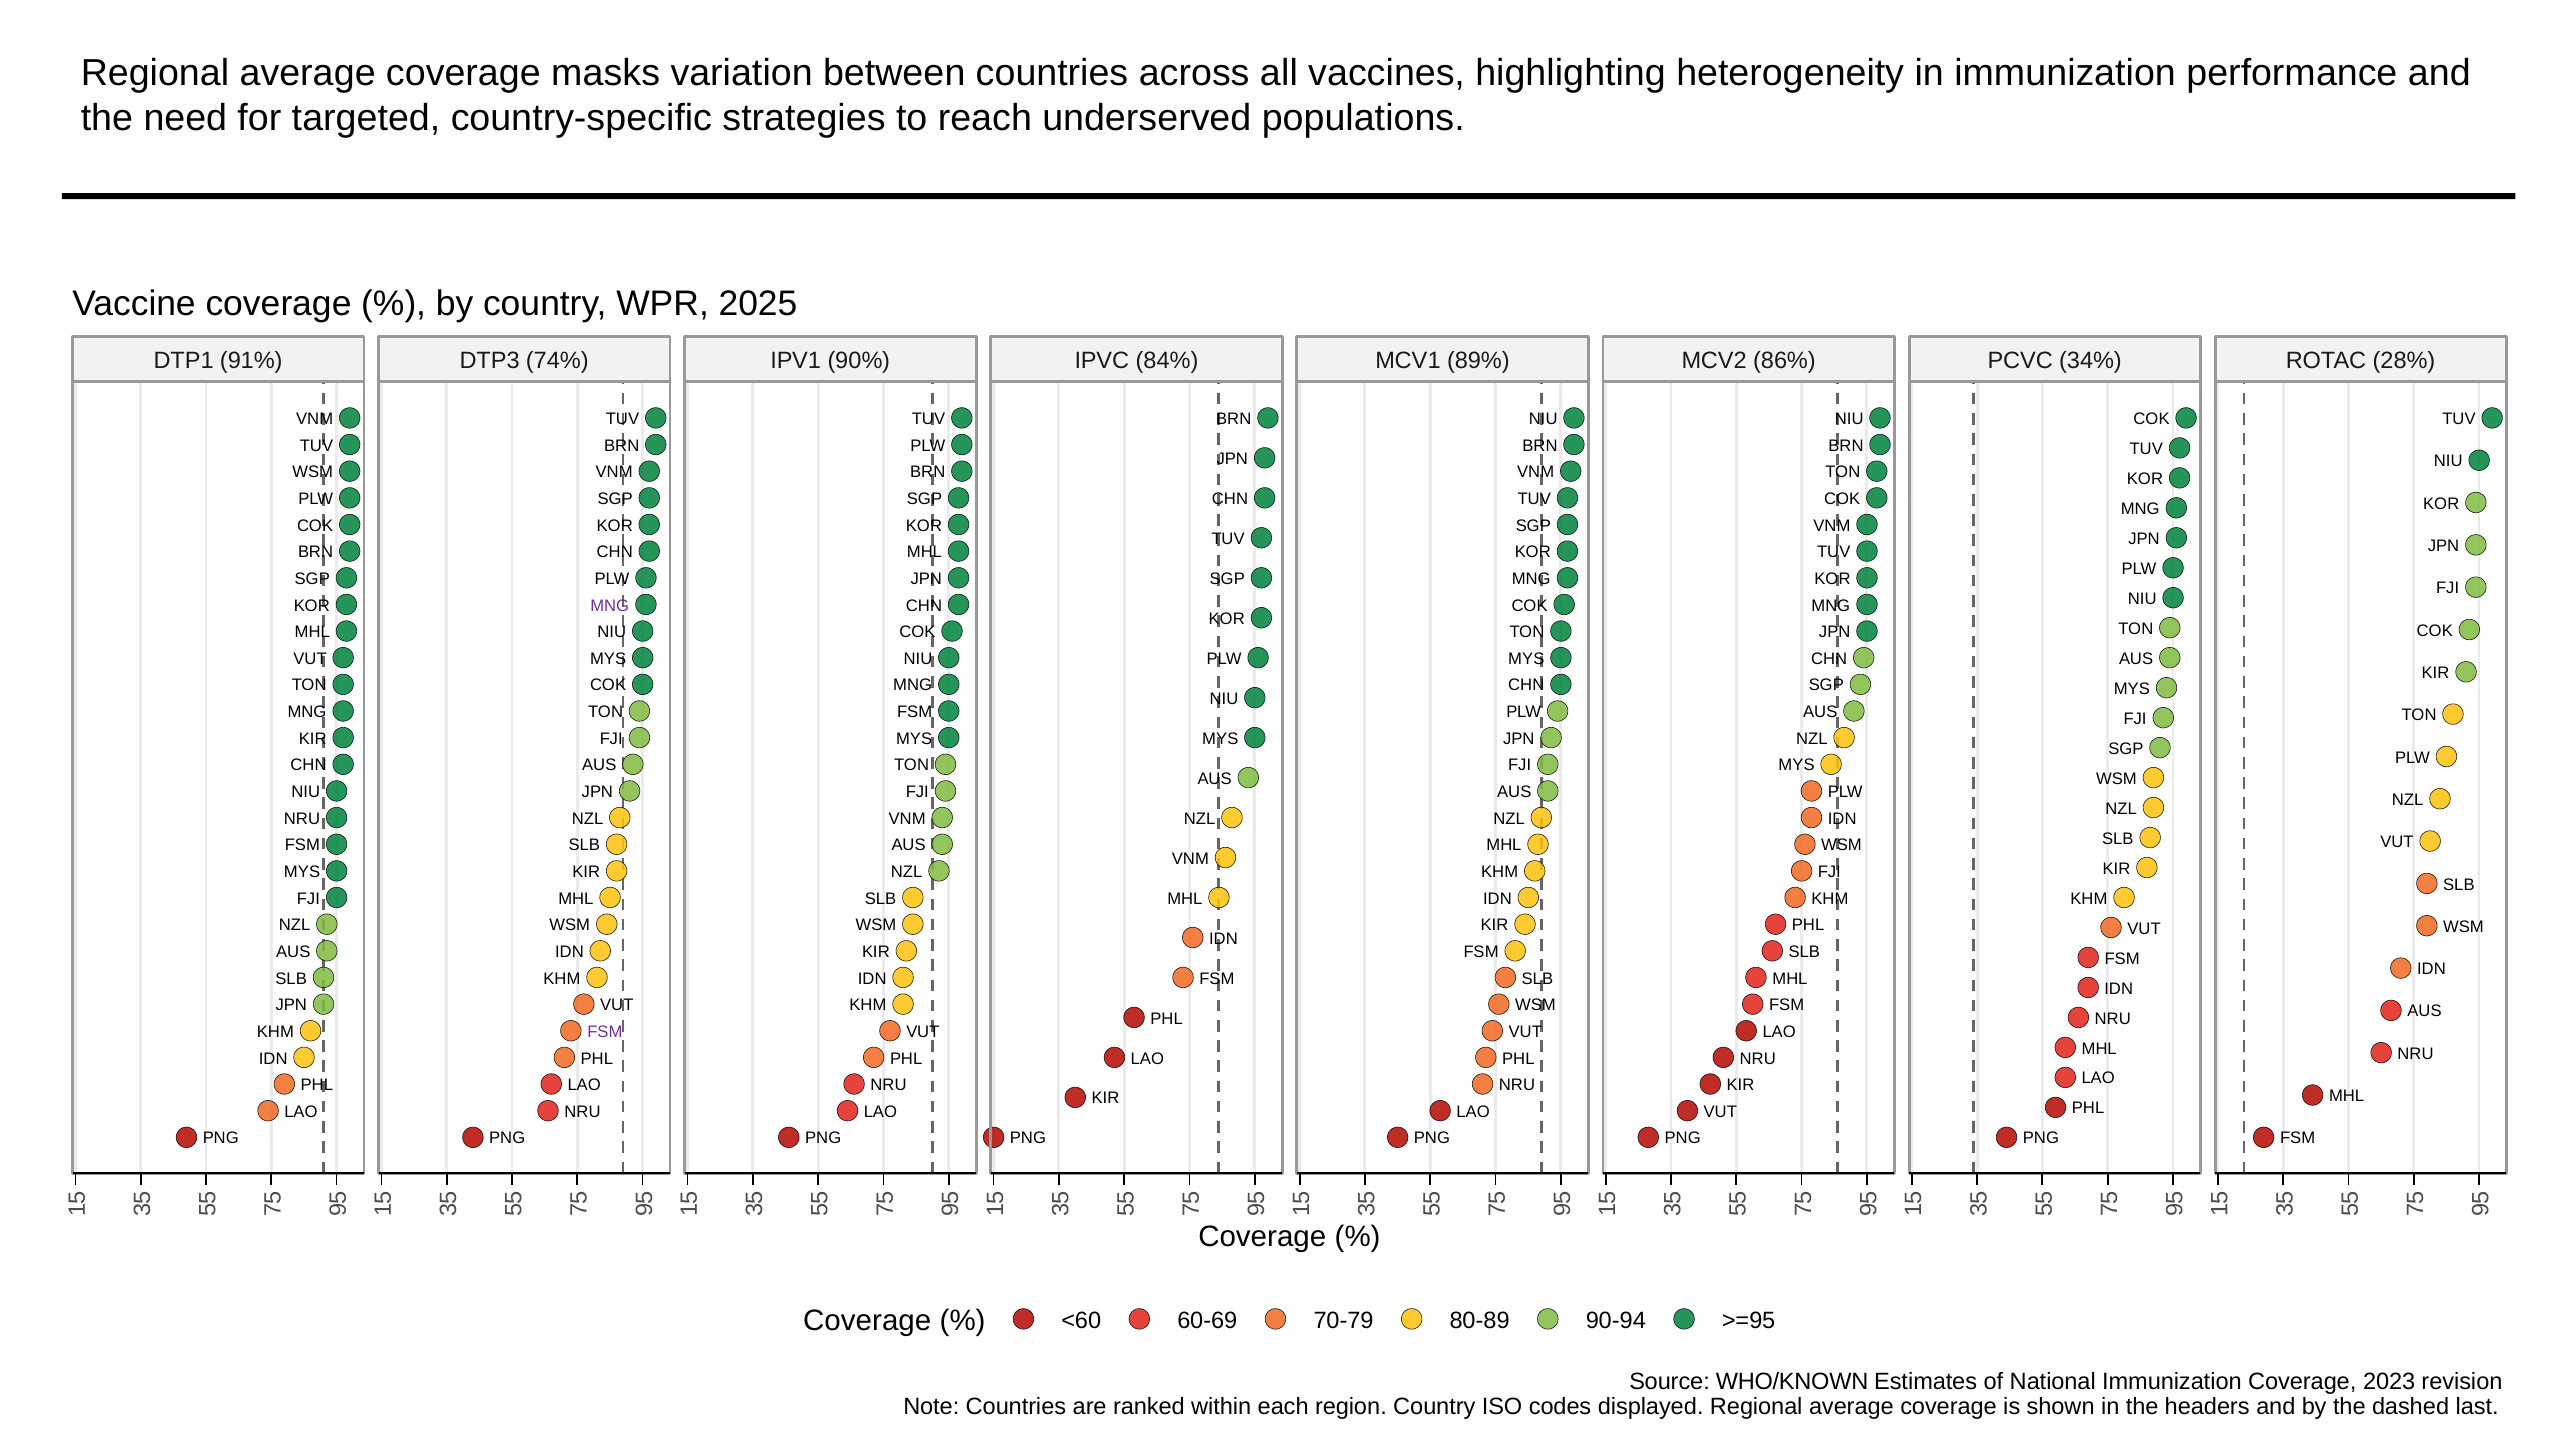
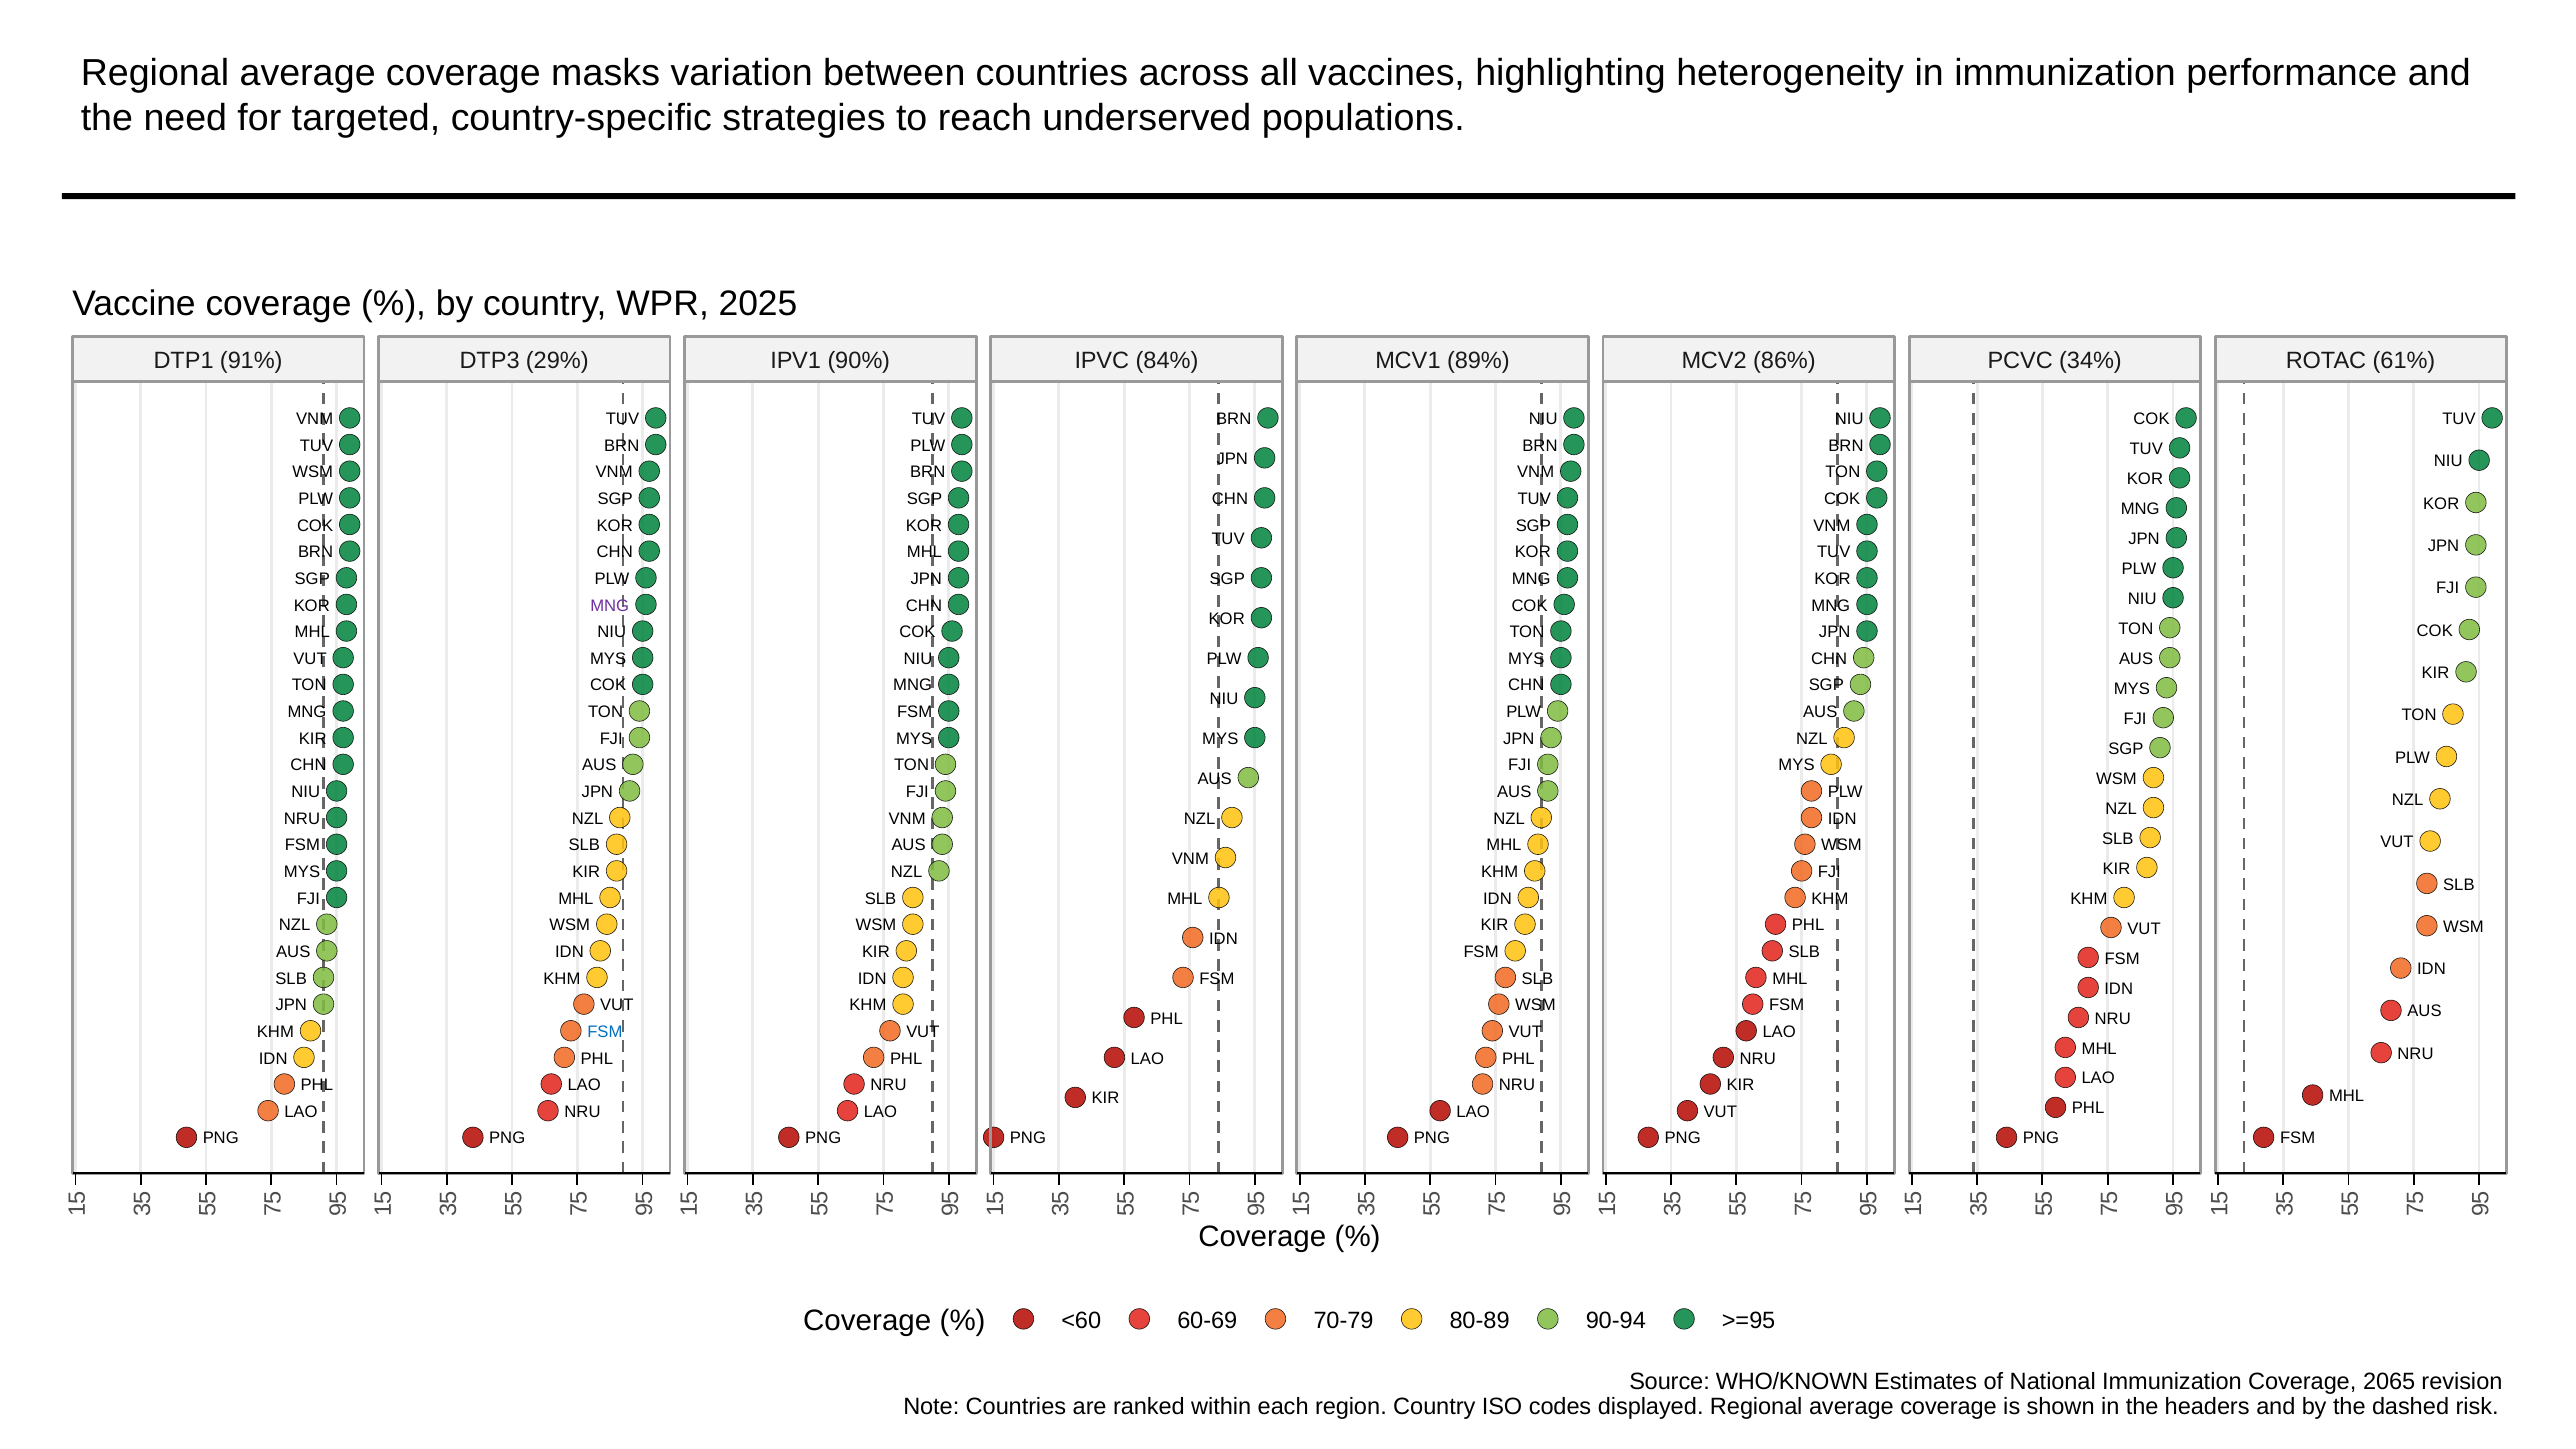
74%: 74% -> 29% (557, 361)
28%: 28% -> 61% (2404, 361)
FSM colour: purple -> blue (605, 1032)
2023: 2023 -> 2065 (2389, 1381)
last: last -> risk (2477, 1407)
